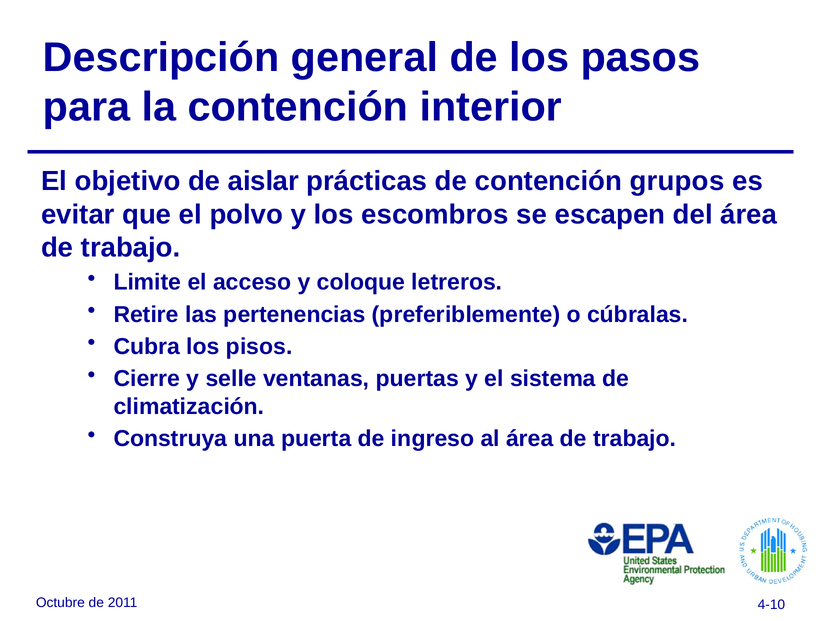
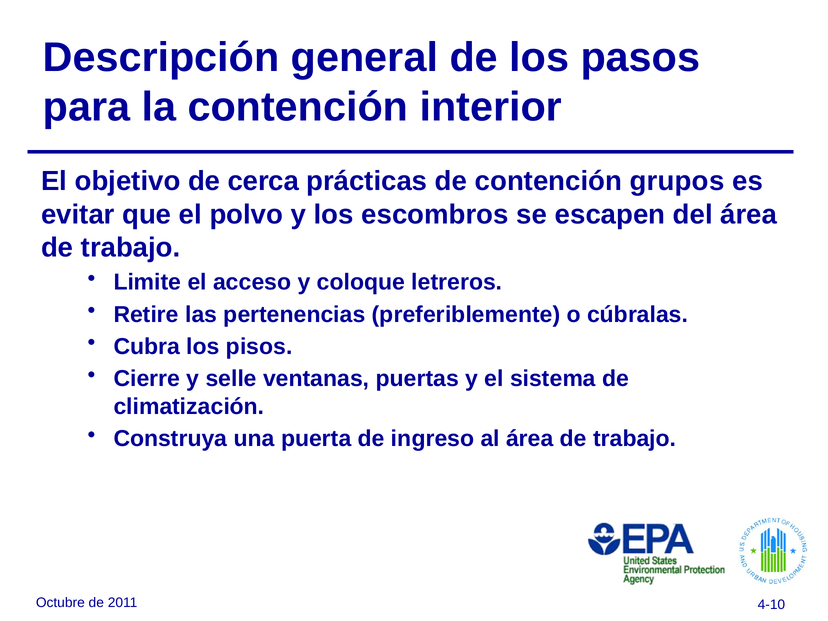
aislar: aislar -> cerca (263, 181)
